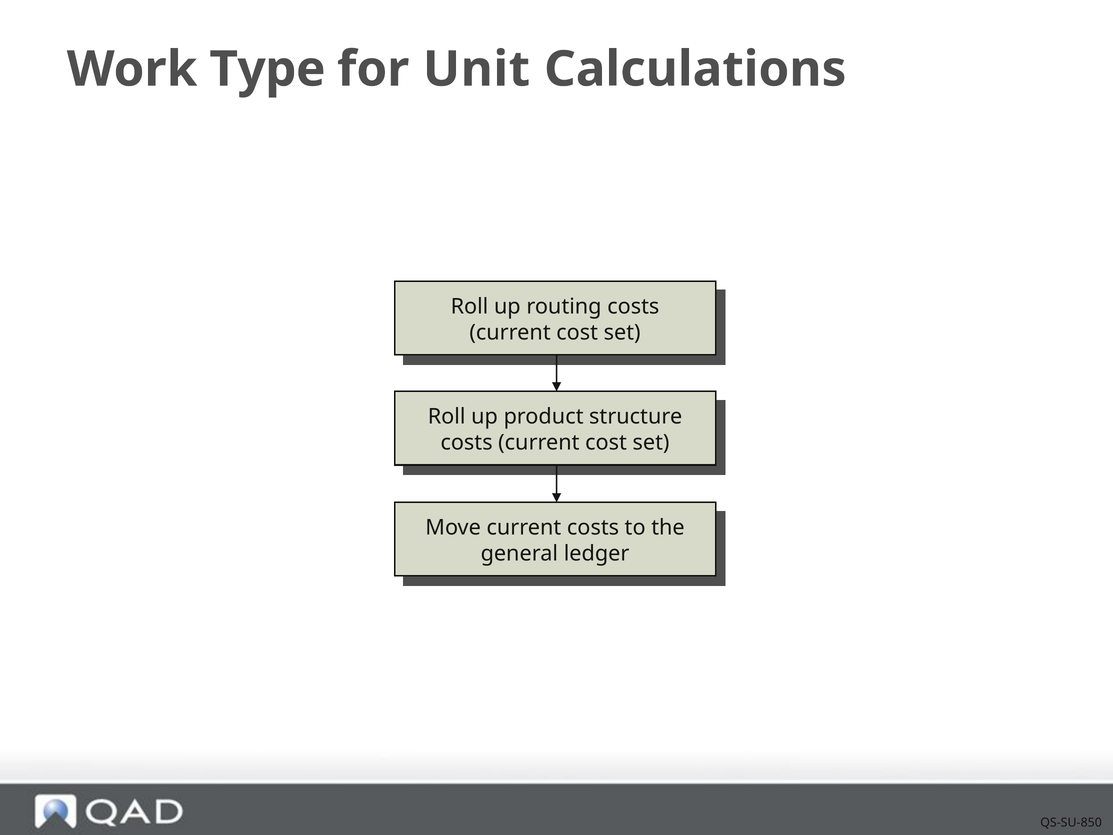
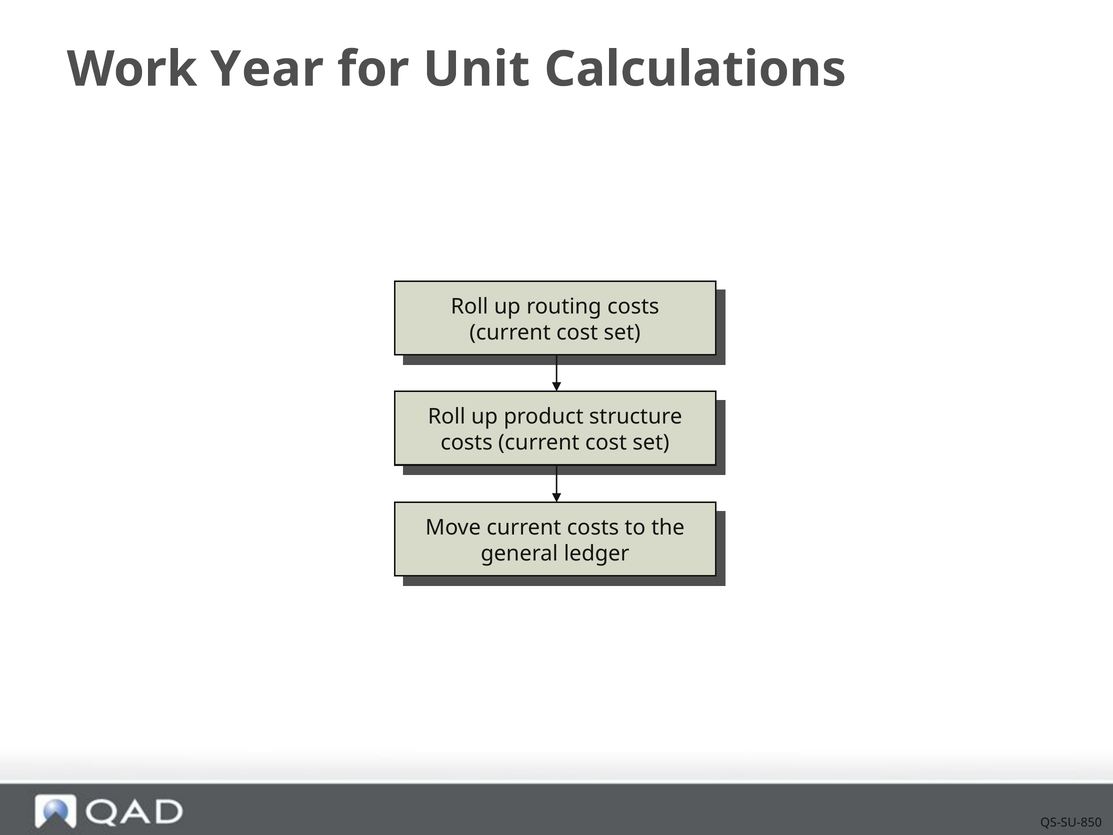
Type: Type -> Year (267, 69)
